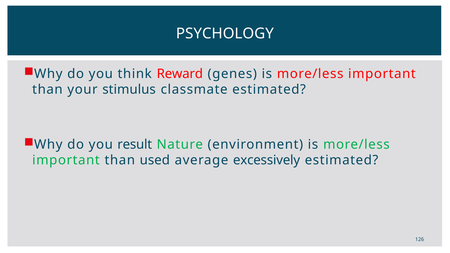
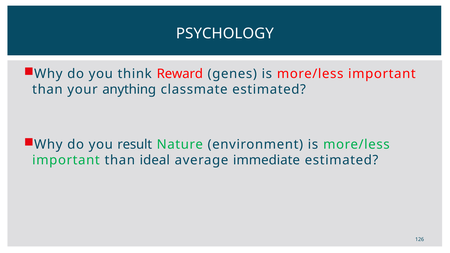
stimulus: stimulus -> anything (129, 90)
used: used -> ideal (155, 160)
excessively: excessively -> immediate (266, 160)
